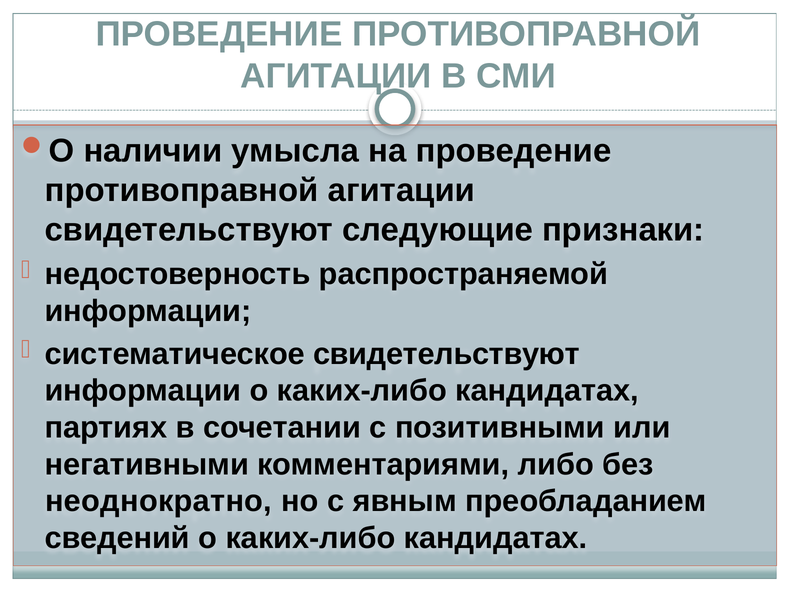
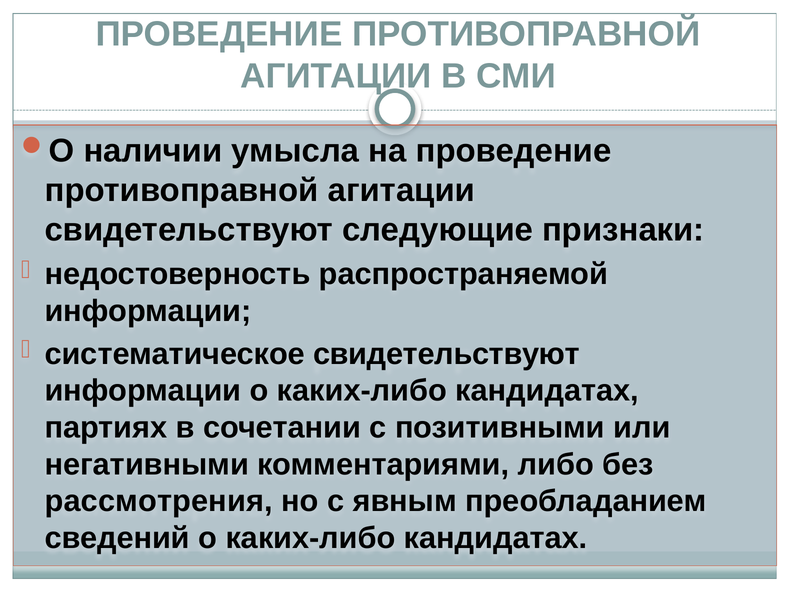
неоднократно: неоднократно -> рассмотрения (159, 502)
